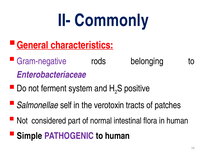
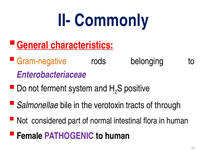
Gram-negative colour: purple -> orange (42, 61)
self: self -> bile (66, 105)
patches: patches -> through (168, 105)
Simple: Simple -> Female (30, 136)
